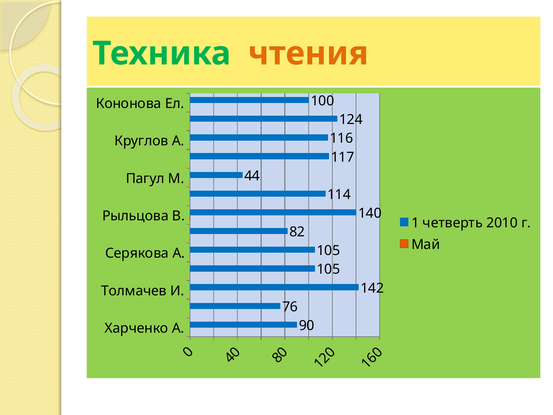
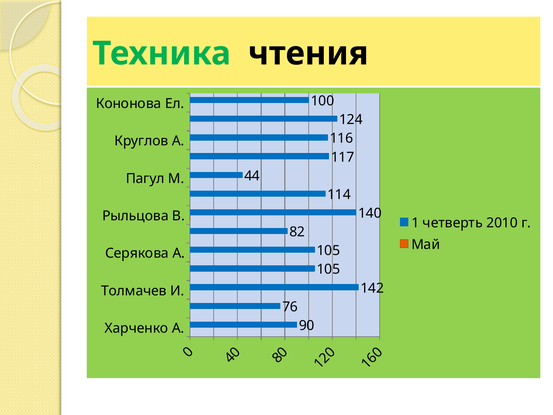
чтения colour: orange -> black (308, 53)
